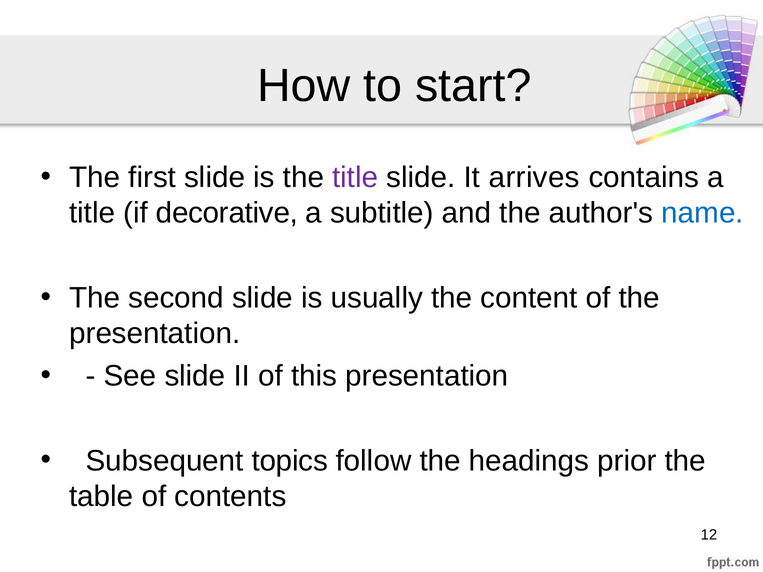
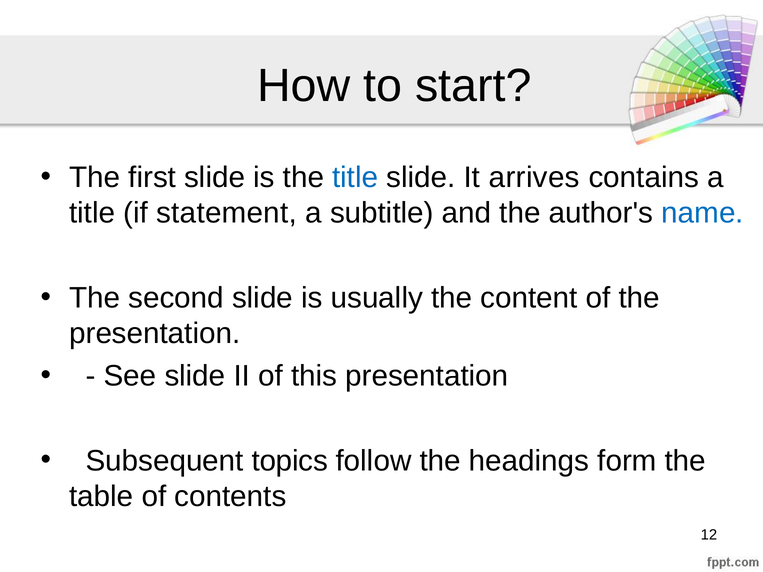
title colour: purple -> blue (355, 178)
decorative: decorative -> statement (227, 213)
prior: prior -> form (627, 461)
